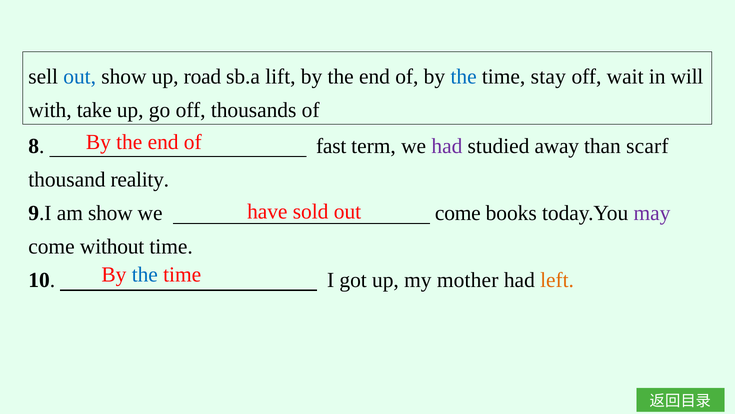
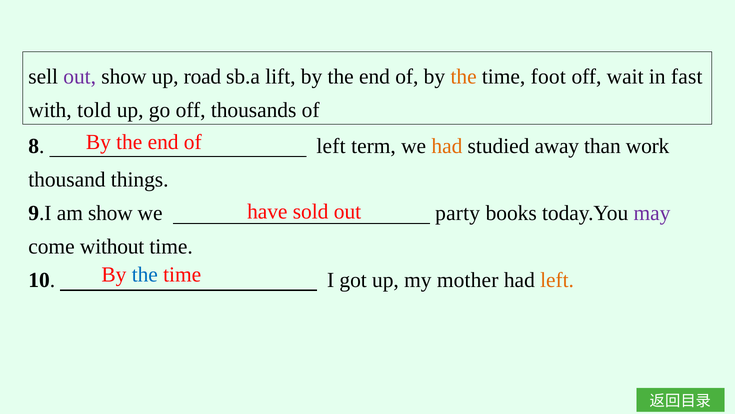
out colour: blue -> purple (80, 76)
the colour: blue -> orange (464, 76)
stay: stay -> foot (548, 76)
will: will -> fast (687, 76)
take: take -> told (94, 110)
8 fast: fast -> left (331, 146)
had colour: purple -> orange (447, 146)
scarf: scarf -> work (648, 146)
reality: reality -> things (140, 179)
we come: come -> party (458, 213)
